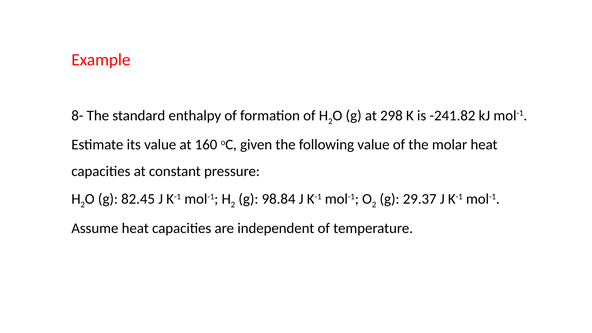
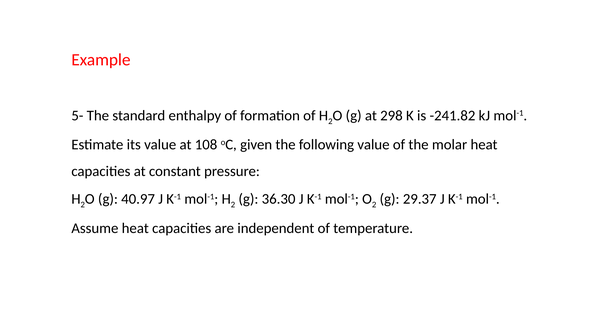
8-: 8- -> 5- (77, 115)
160: 160 -> 108 (206, 145)
82.45: 82.45 -> 40.97 (138, 199)
98.84: 98.84 -> 36.30 (279, 199)
